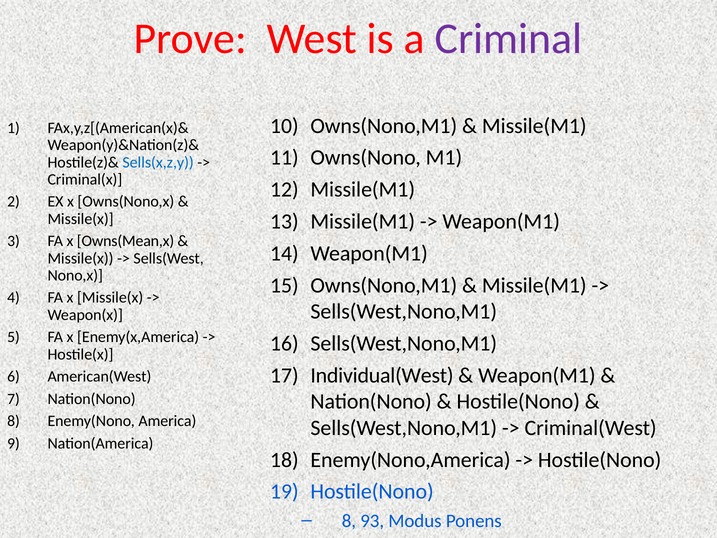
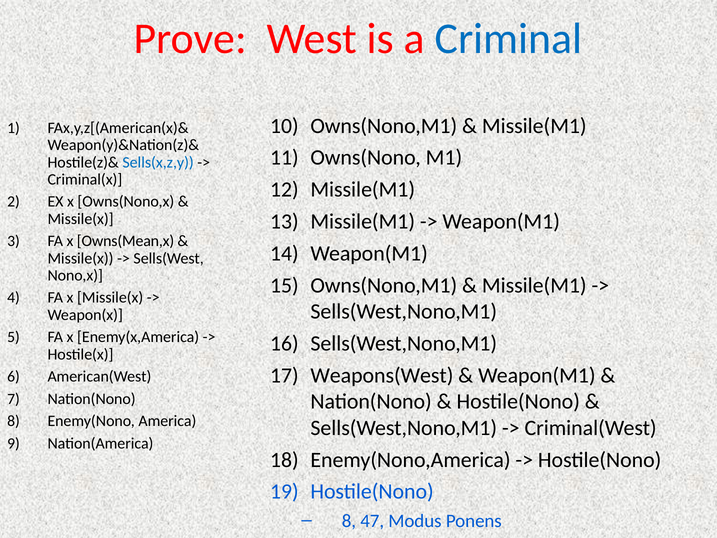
Criminal colour: purple -> blue (509, 39)
Individual(West: Individual(West -> Weapons(West (382, 375)
93: 93 -> 47 (372, 521)
